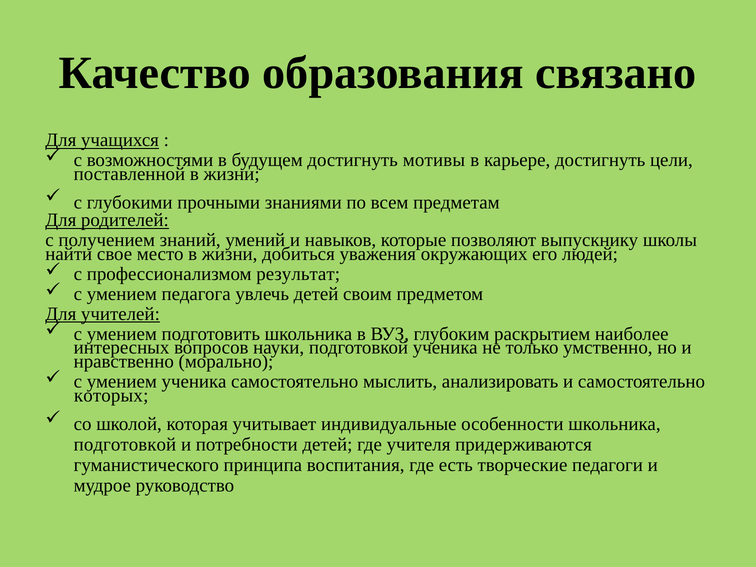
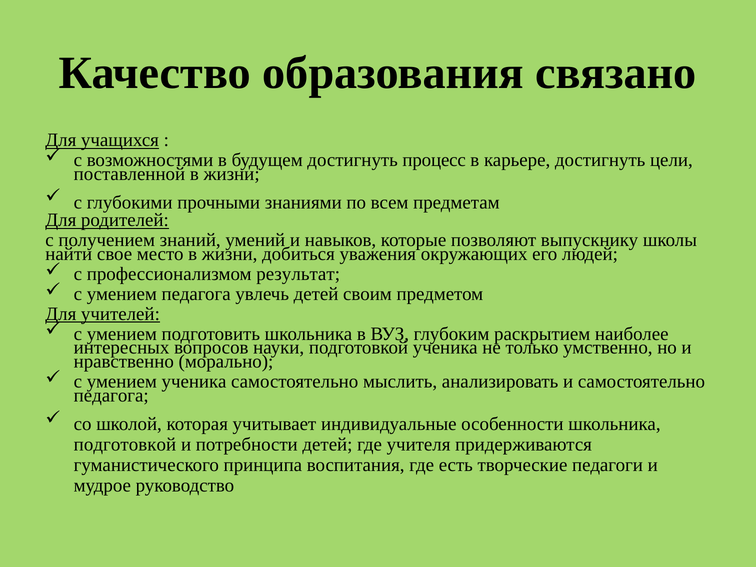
мотивы: мотивы -> процесс (434, 160)
которых: которых -> педагога (111, 395)
